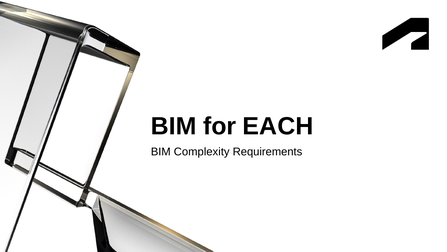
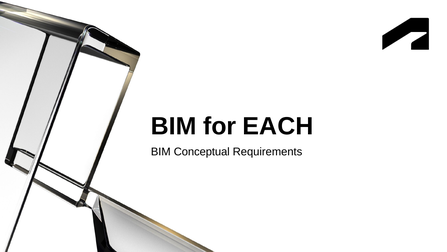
Complexity: Complexity -> Conceptual (202, 152)
